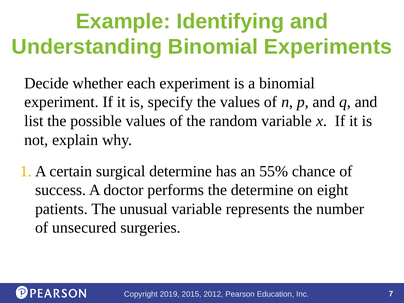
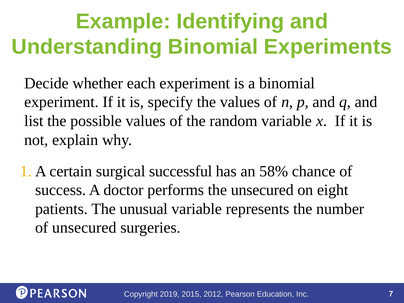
surgical determine: determine -> successful (181, 171)
55%: 55% -> 58% (274, 171)
the determine: determine -> unsecured (262, 190)
